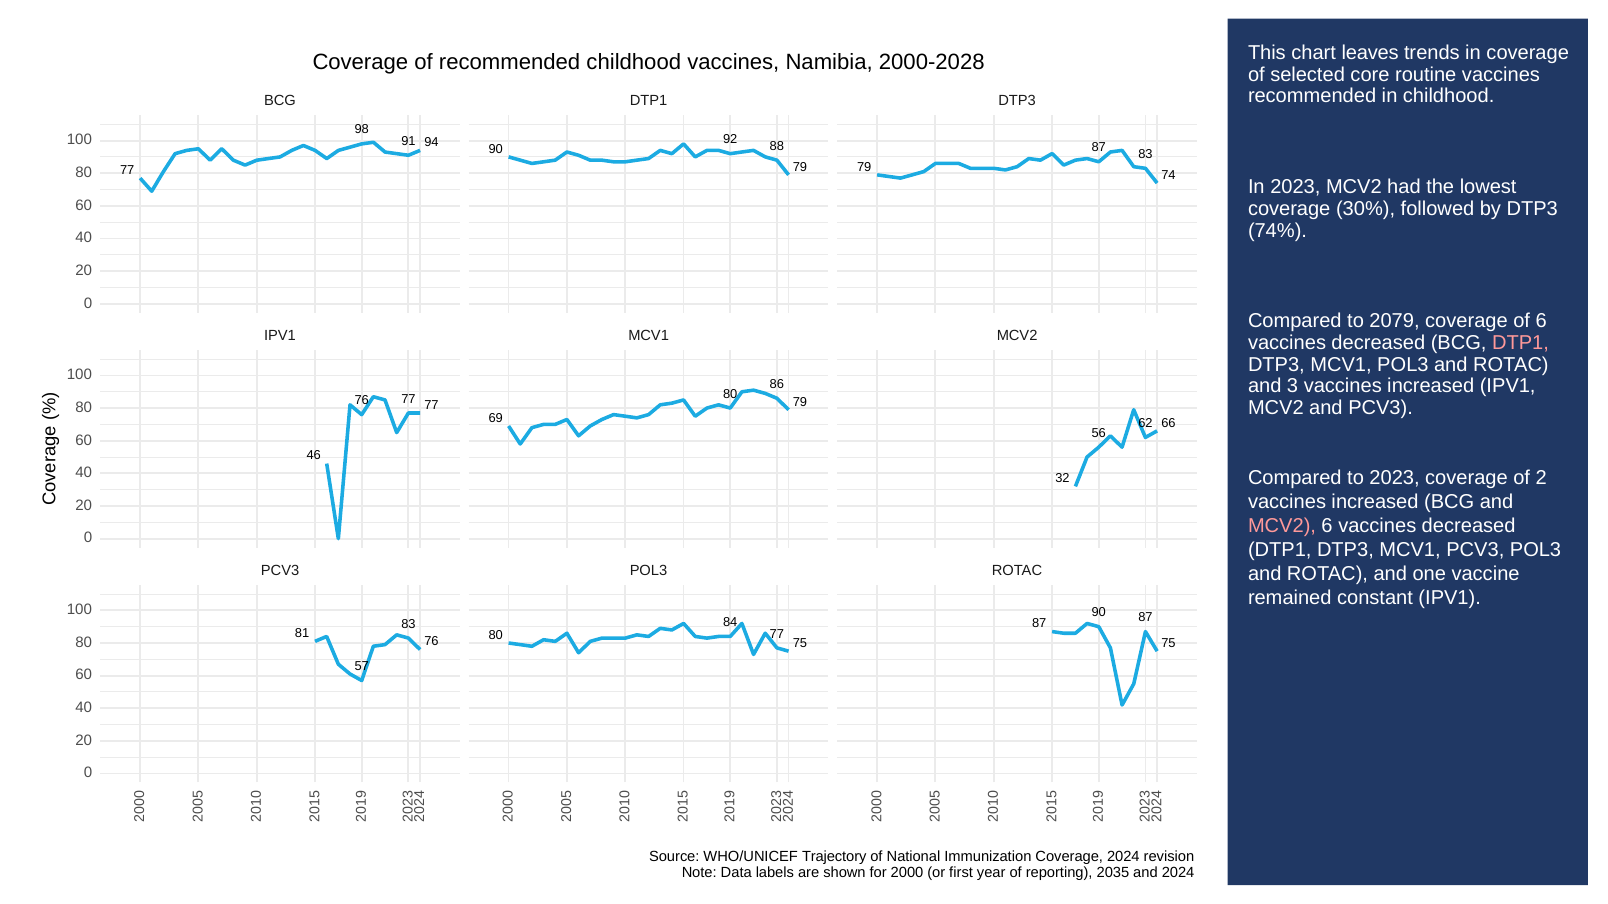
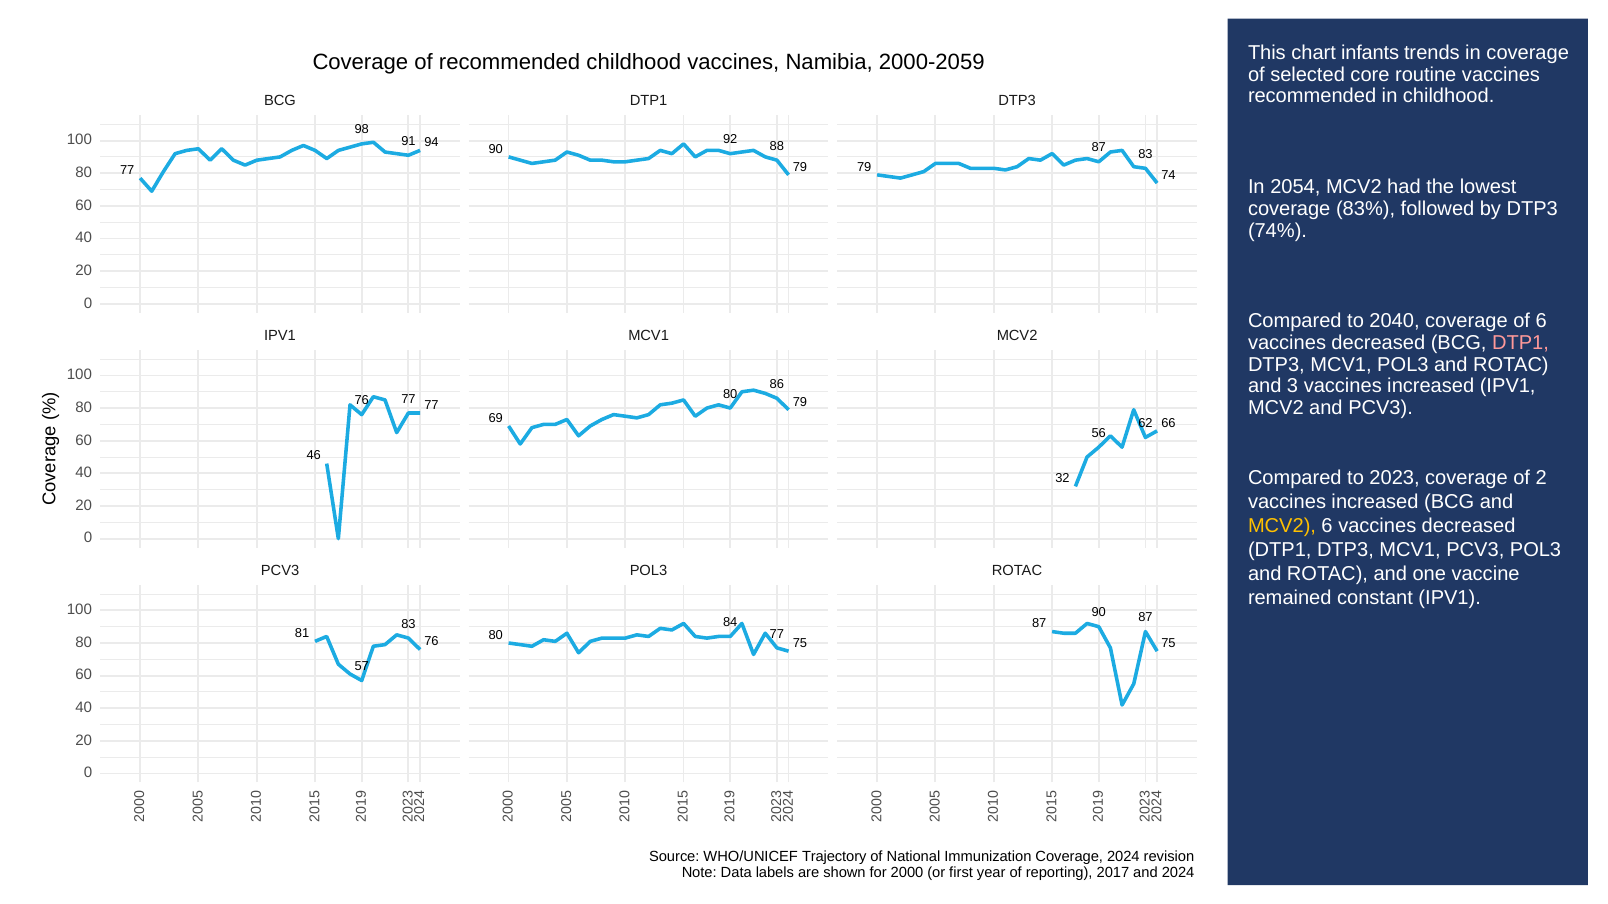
leaves: leaves -> infants (1370, 53)
2000-2028: 2000-2028 -> 2000-2059 (932, 62)
In 2023: 2023 -> 2054 (1295, 187)
30%: 30% -> 83% (1366, 209)
2079: 2079 -> 2040 (1395, 321)
MCV2 colour: pink -> yellow (1282, 526)
2035: 2035 -> 2017 (1113, 873)
